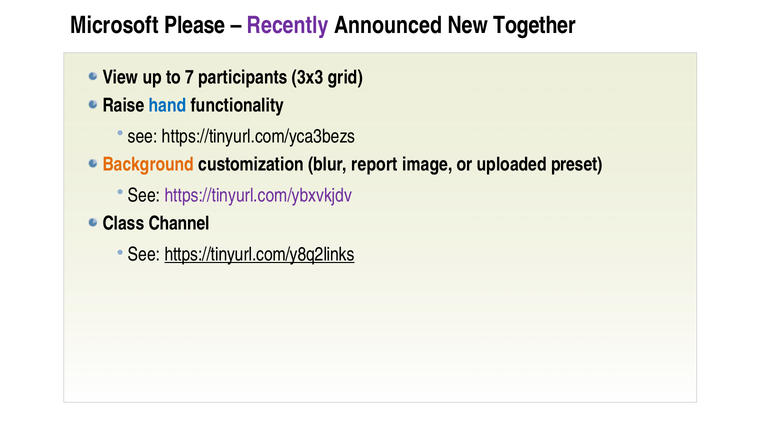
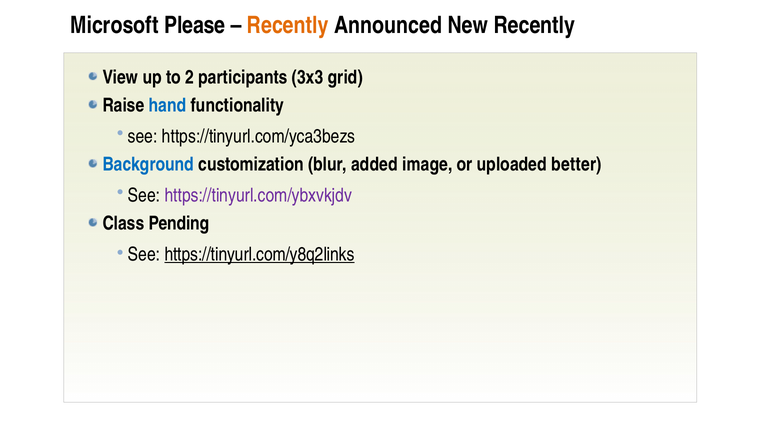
Recently colour: purple -> orange (288, 25)
New Together: Together -> Recently (534, 25)
7: 7 -> 2 (189, 77)
Background colour: orange -> blue (148, 165)
report: report -> added (375, 165)
preset: preset -> better (577, 165)
Channel: Channel -> Pending (179, 224)
